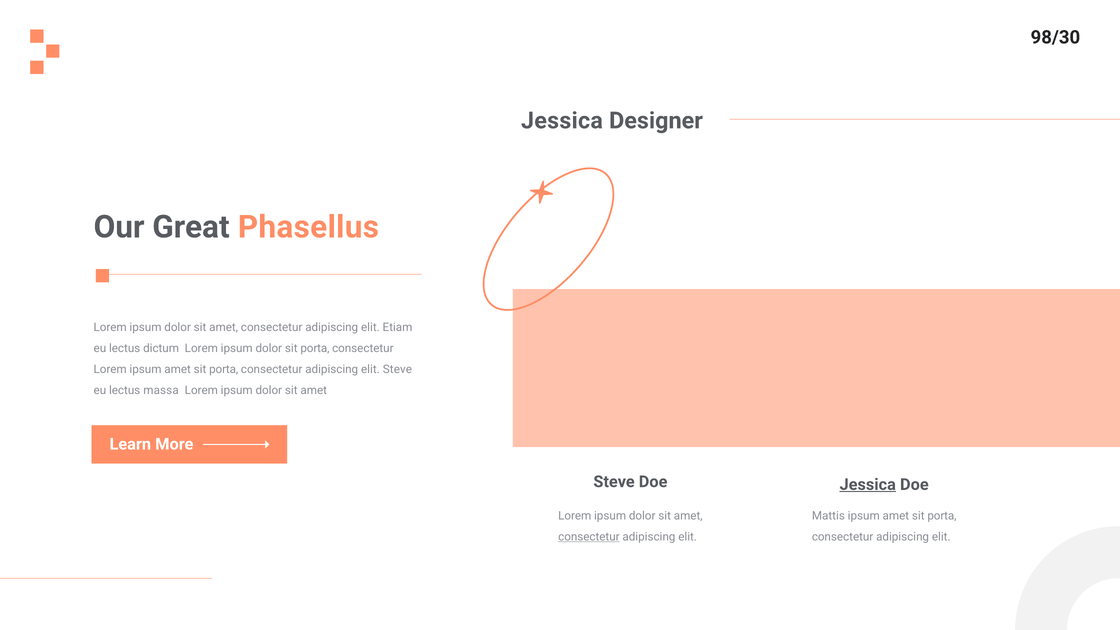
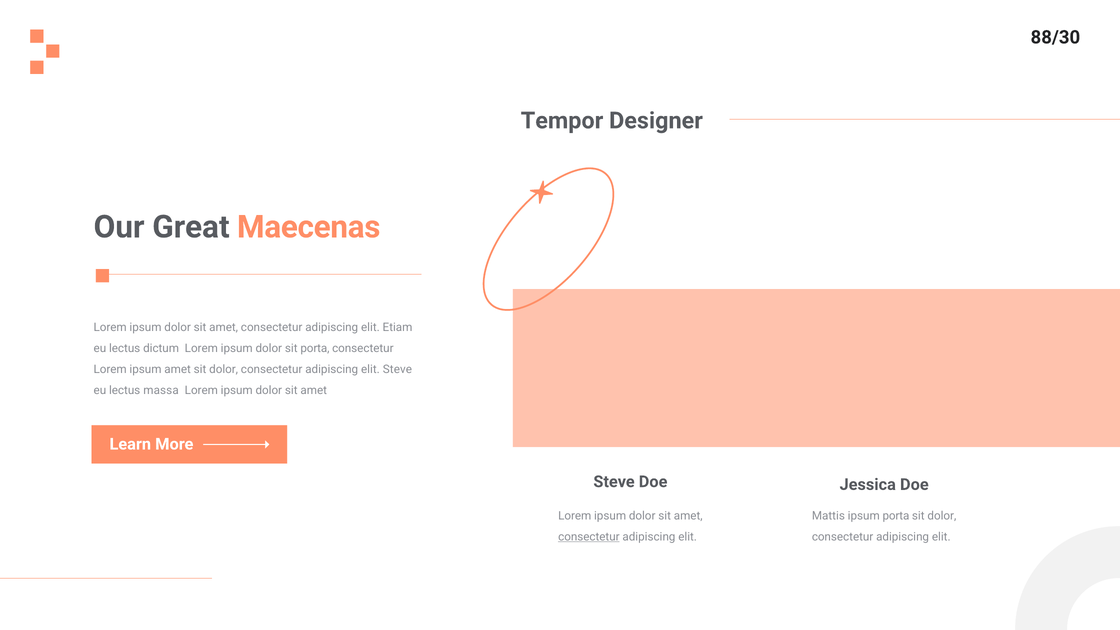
98/30: 98/30 -> 88/30 (1055, 37)
Jessica: Jessica -> Tempor (562, 121)
Phasellus: Phasellus -> Maecenas (309, 227)
porta: porta -> dolor (224, 369)
Jessica underline: present -> none (868, 485)
amet: amet -> porta (896, 516)
porta: porta -> dolor (942, 516)
